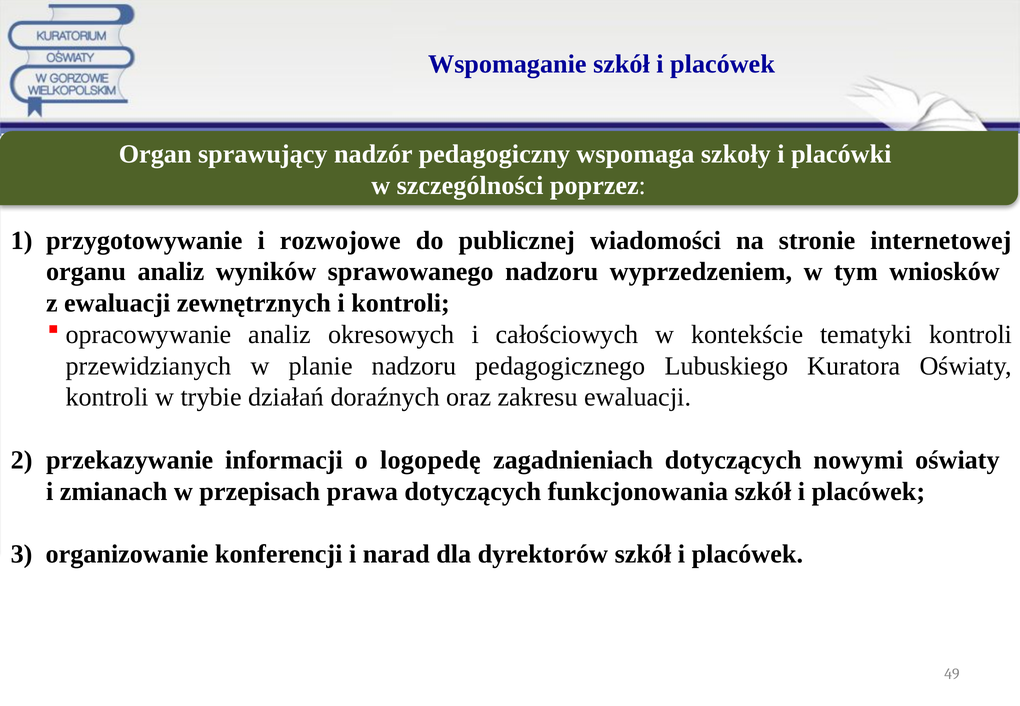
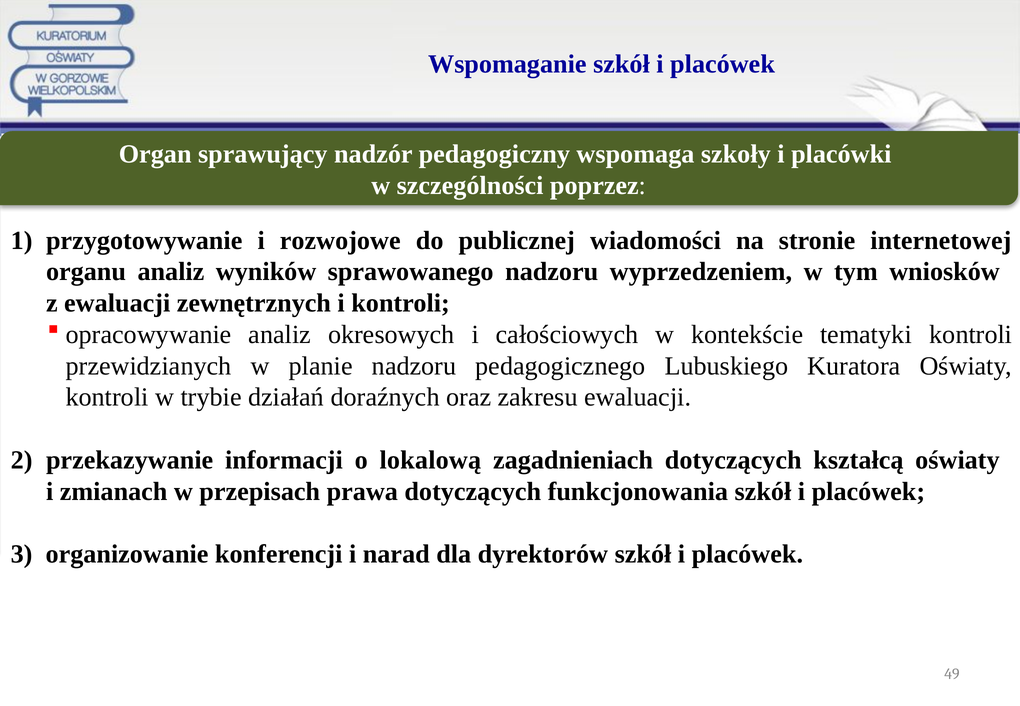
logopedę: logopedę -> lokalową (430, 460)
nowymi: nowymi -> kształcą (858, 460)
